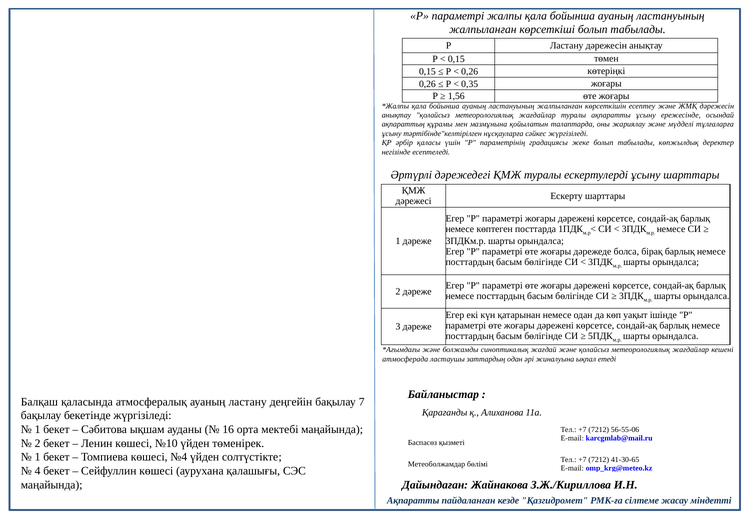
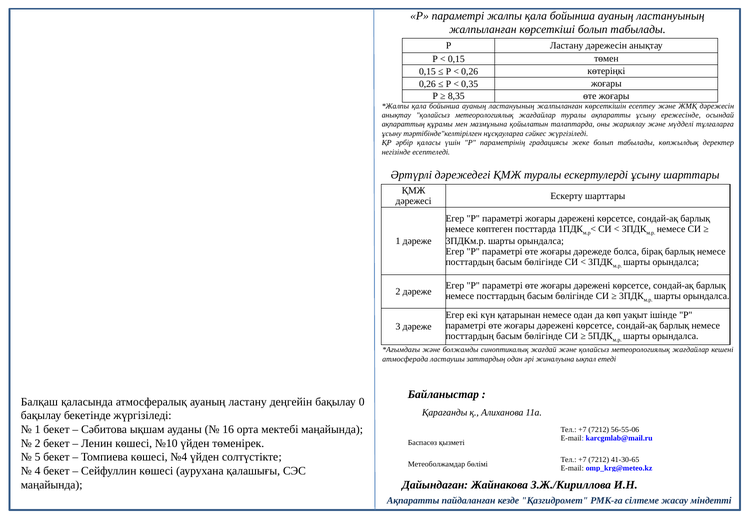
1,56: 1,56 -> 8,35 (456, 96)
7: 7 -> 0 (362, 402)
1: 1 -> 5 (38, 457)
